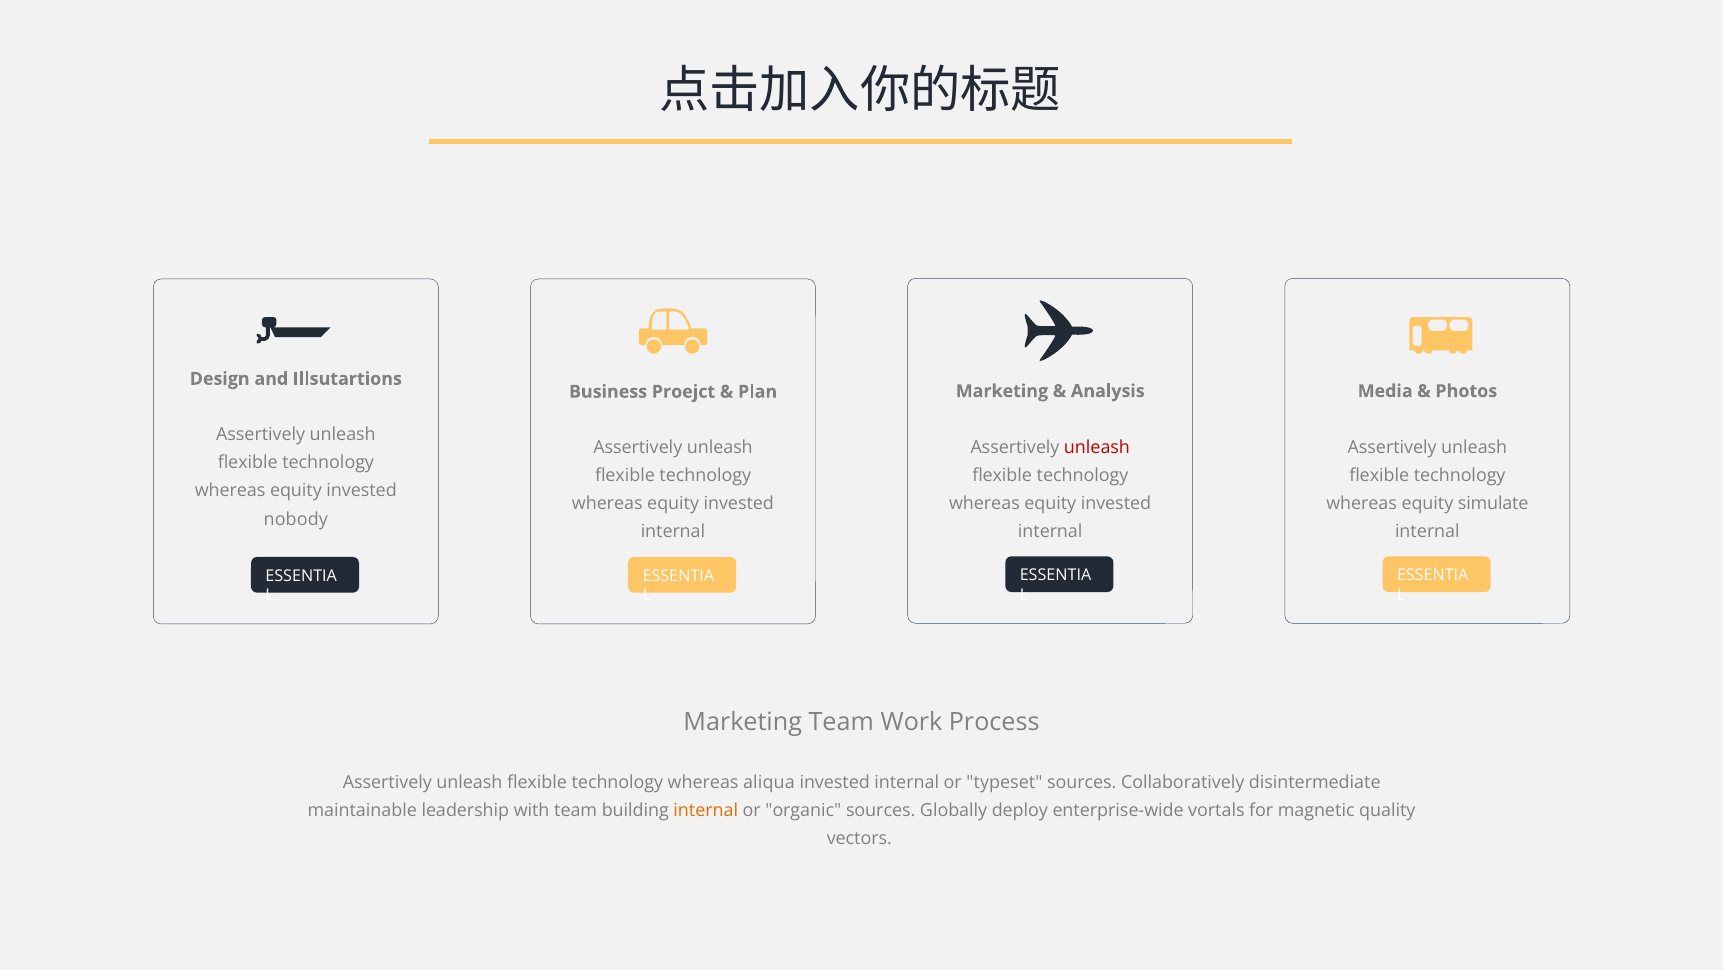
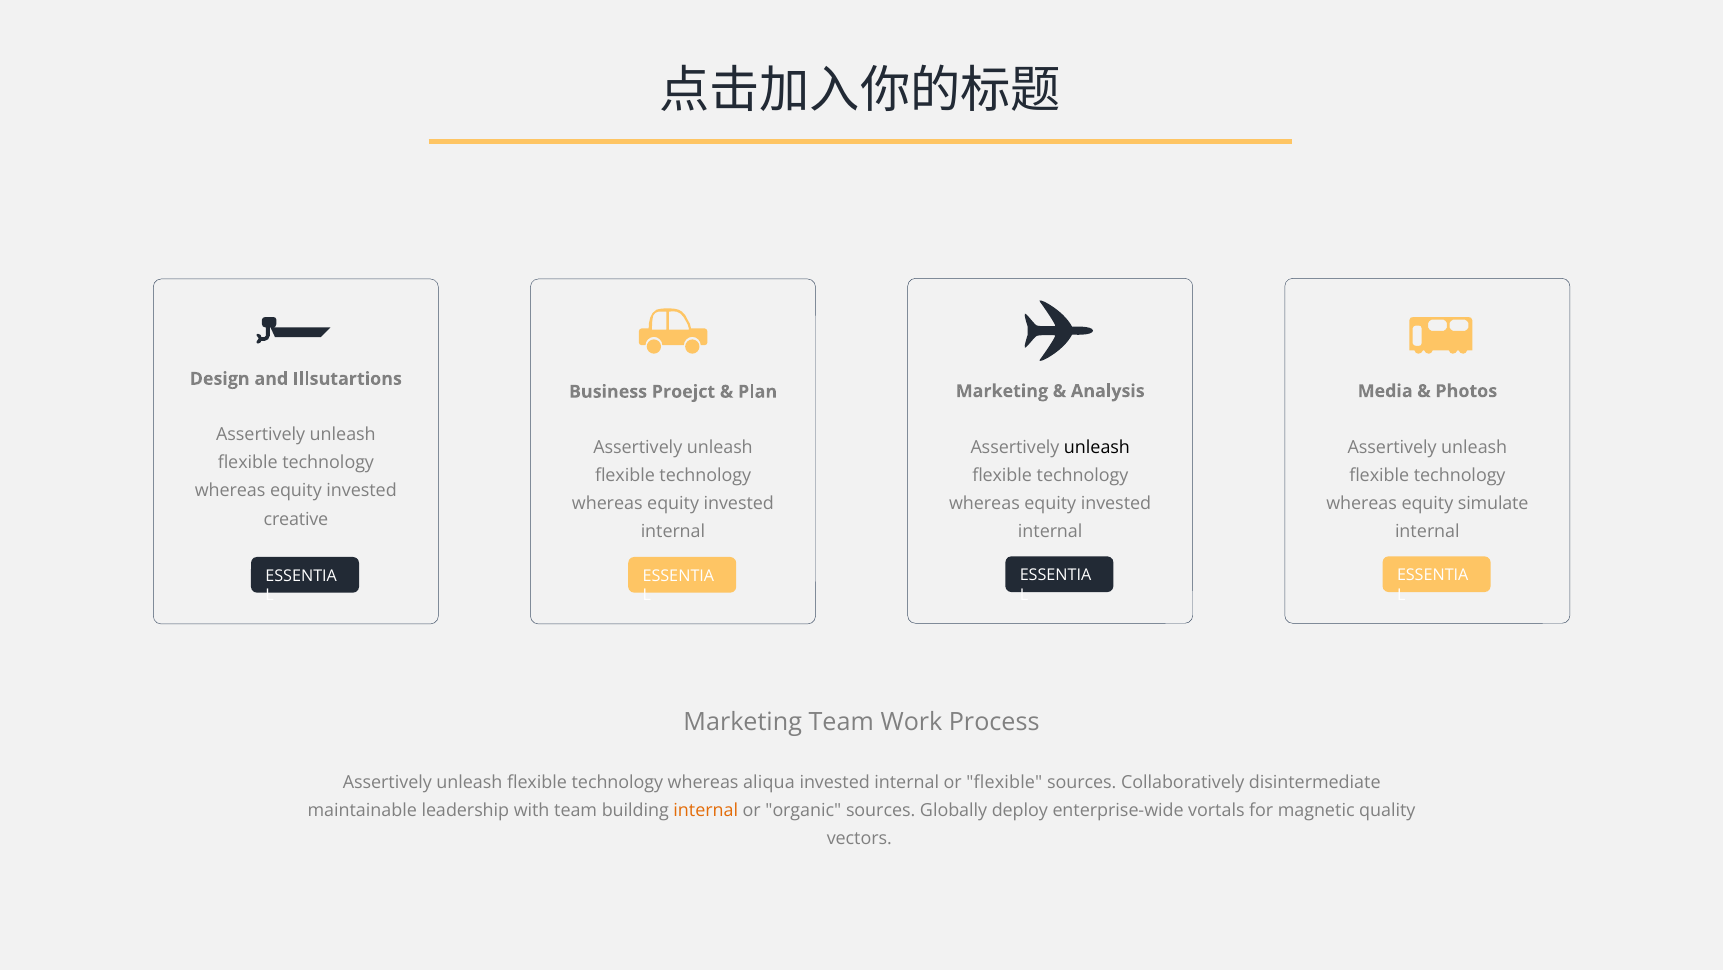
unleash colour: red -> black (1097, 447)
nobody: nobody -> creative (296, 519)
or typeset: typeset -> flexible (1004, 782)
